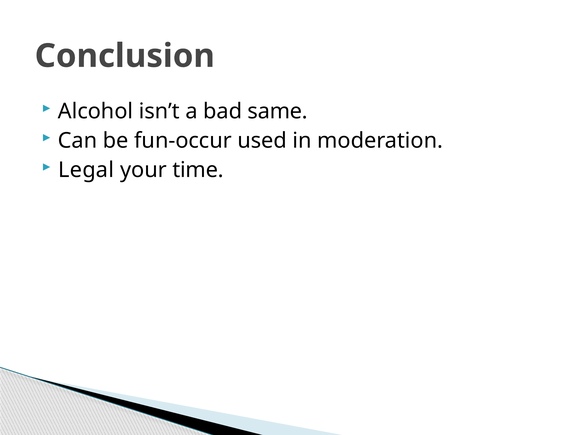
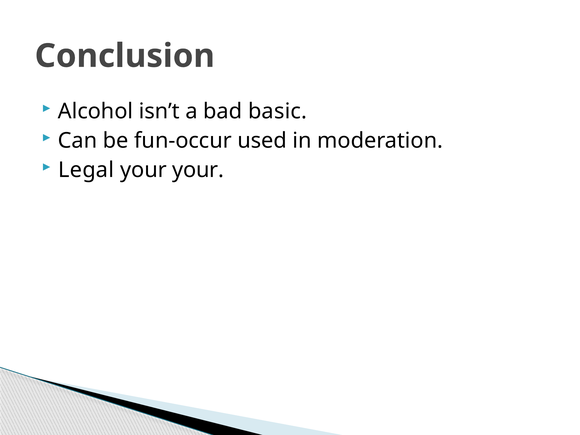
same: same -> basic (278, 111)
your time: time -> your (198, 170)
